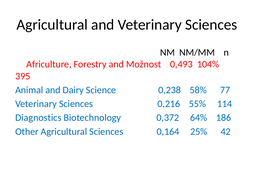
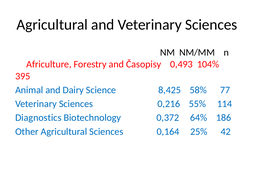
Možnost: Možnost -> Časopisy (144, 64)
0,238: 0,238 -> 8,425 (170, 90)
